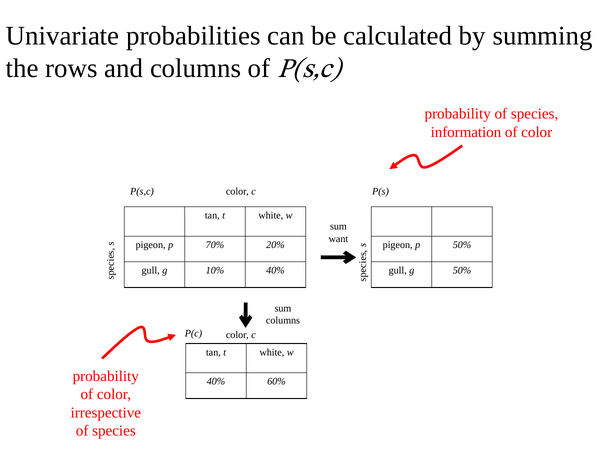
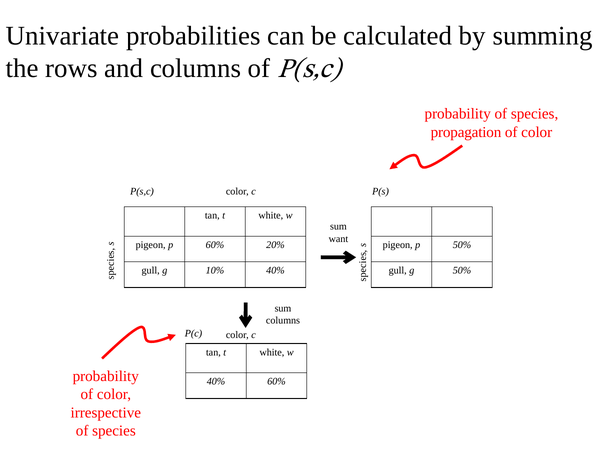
information: information -> propagation (466, 132)
p 70%: 70% -> 60% (215, 245)
